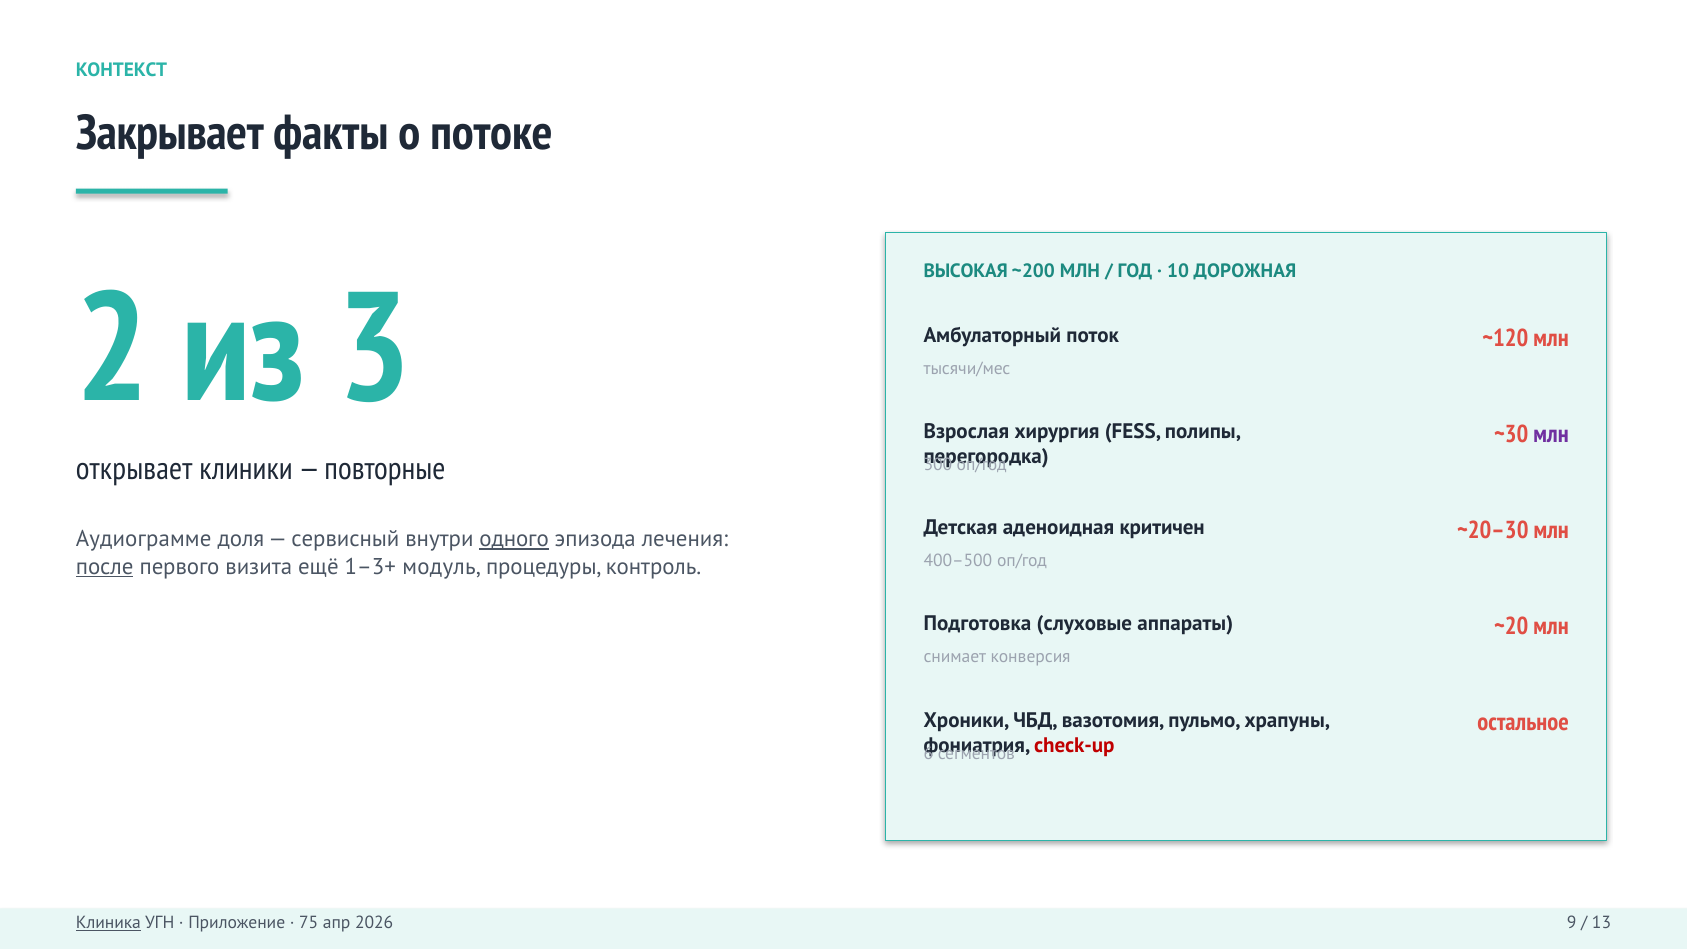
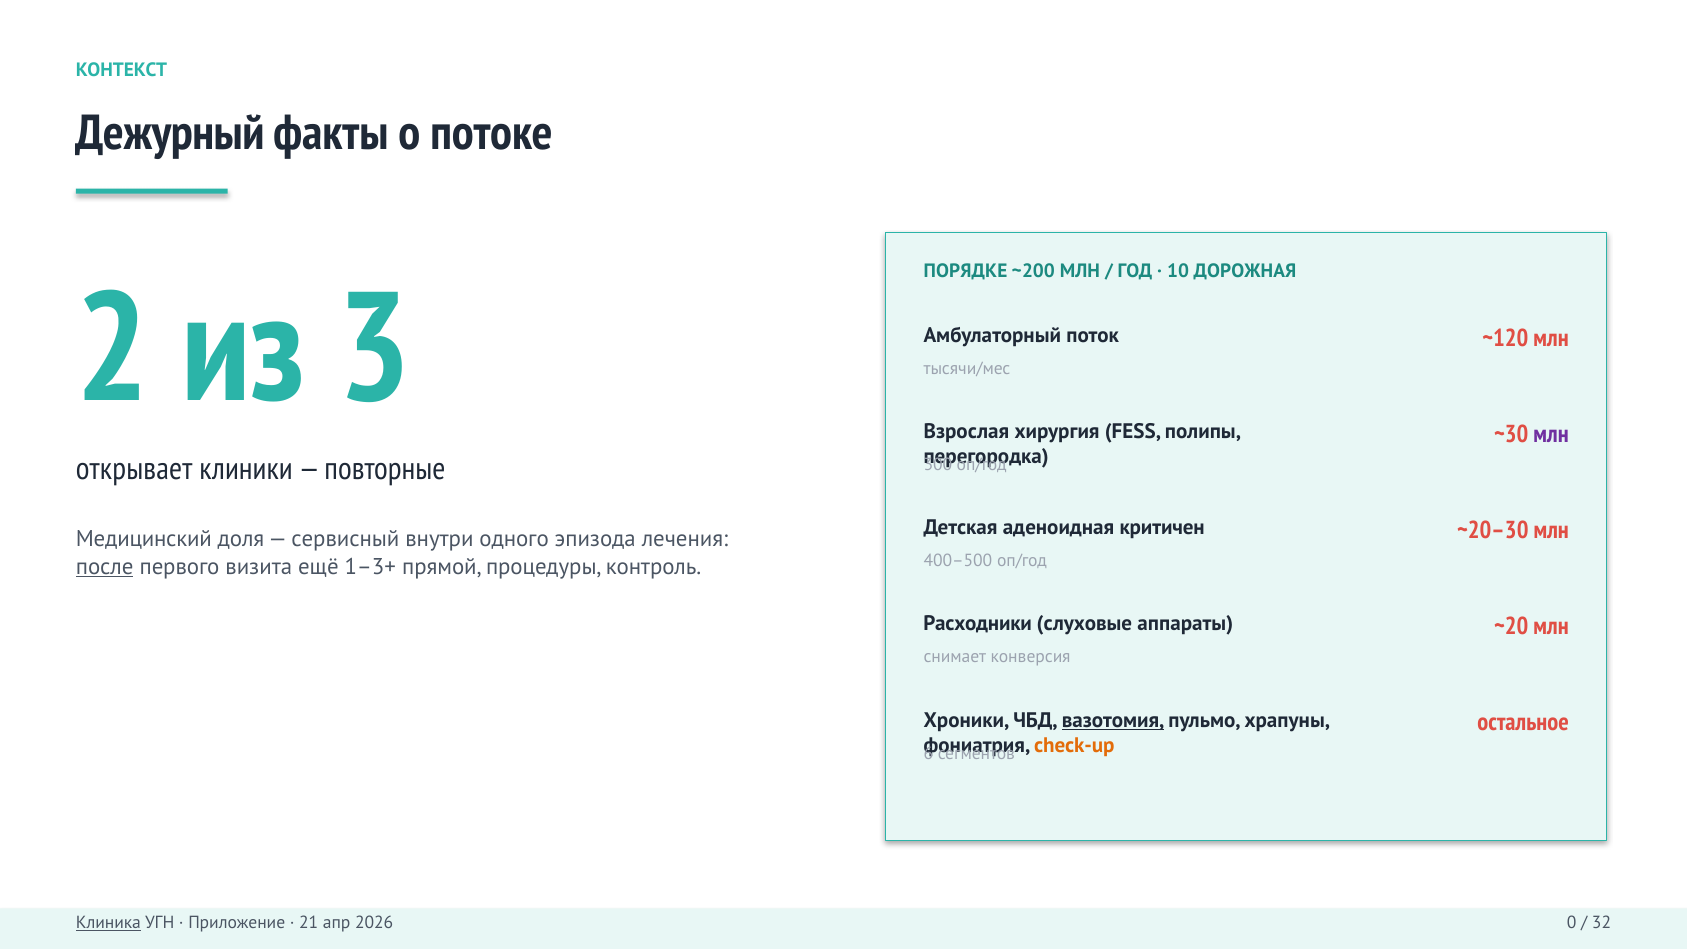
Закрывает: Закрывает -> Дежурный (170, 133)
ВЫСОКАЯ: ВЫСОКАЯ -> ПОРЯДКЕ (966, 271)
Аудиограмме: Аудиограмме -> Медицинский (144, 539)
одного underline: present -> none (514, 539)
модуль: модуль -> прямой (442, 567)
Подготовка: Подготовка -> Расходники (978, 624)
вазотомия underline: none -> present (1113, 720)
check-up colour: red -> orange (1074, 745)
75: 75 -> 21 (309, 923)
9: 9 -> 0 (1572, 923)
13: 13 -> 32 (1602, 923)
